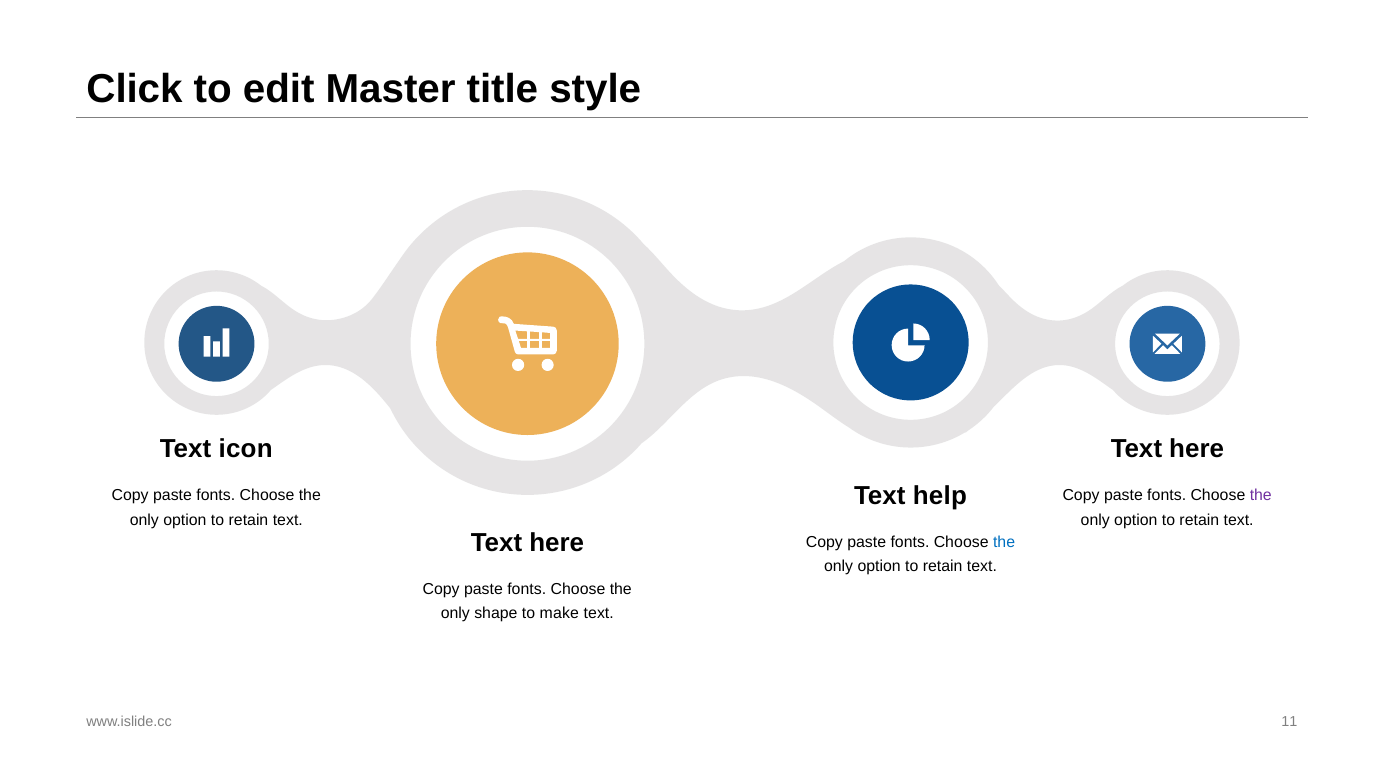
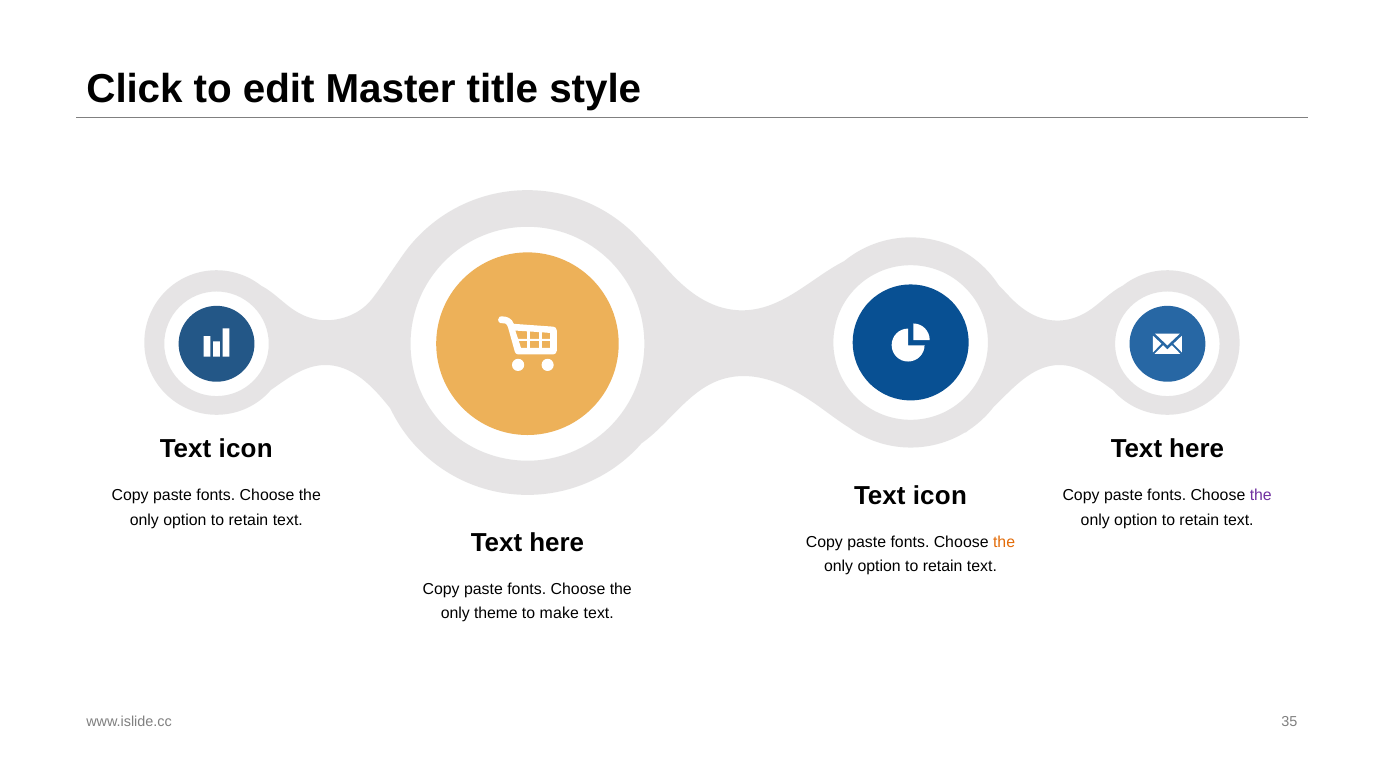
help: help -> icon (940, 496)
the colour: blue -> orange (1004, 542)
shape: shape -> theme (496, 613)
11: 11 -> 35 (1289, 721)
